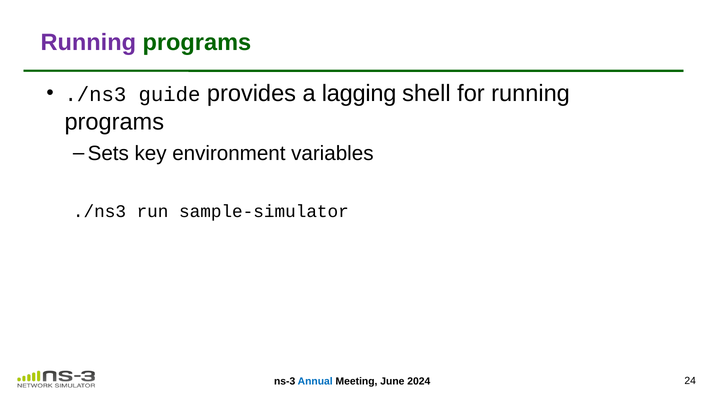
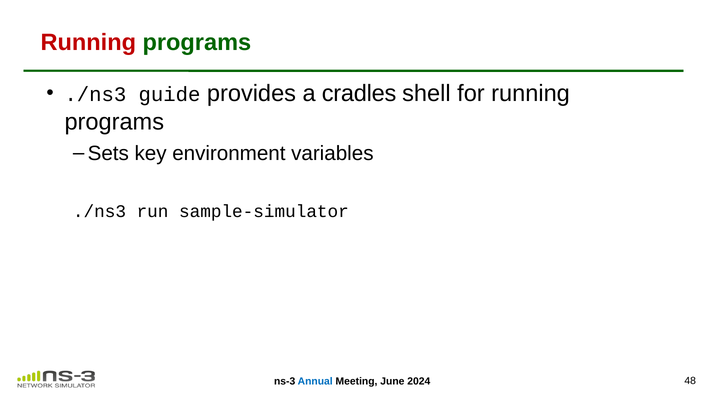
Running colour: purple -> red (88, 42)
lagging: lagging -> cradles (359, 94)
24: 24 -> 48 (690, 381)
